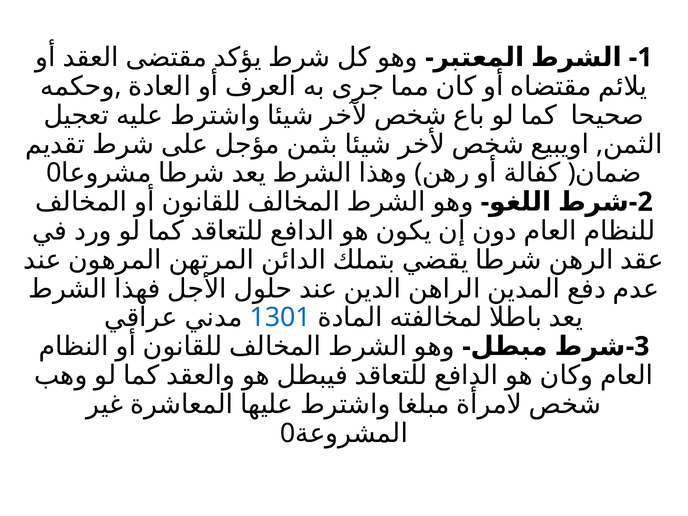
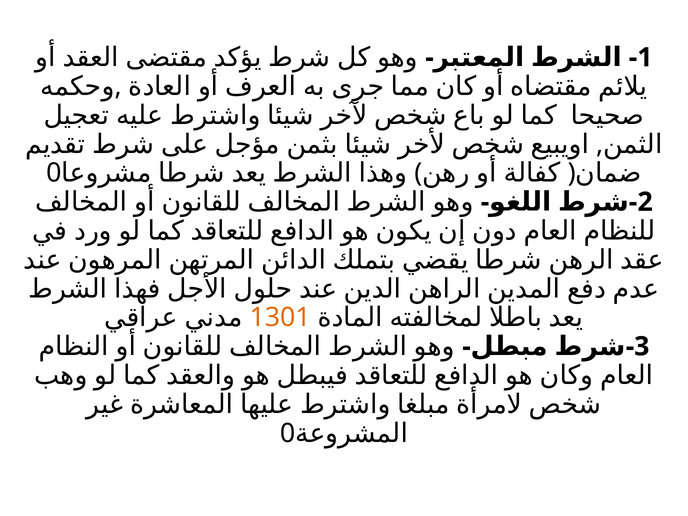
1301 colour: blue -> orange (280, 318)
